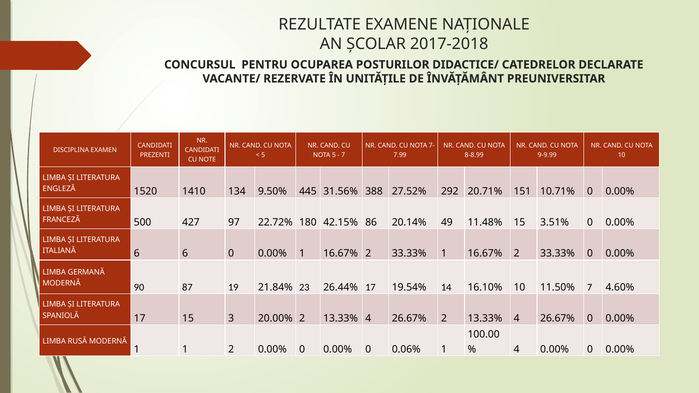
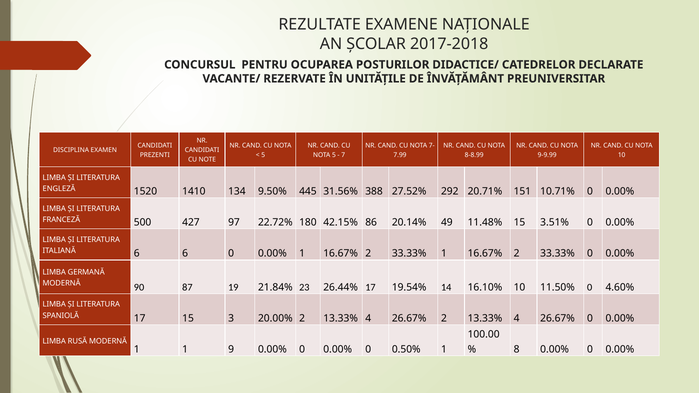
7: 7 -> 0 (590, 288)
1 2: 2 -> 9 (231, 350)
0.06%: 0.06% -> 0.50% (406, 350)
4: 4 -> 8 (517, 350)
